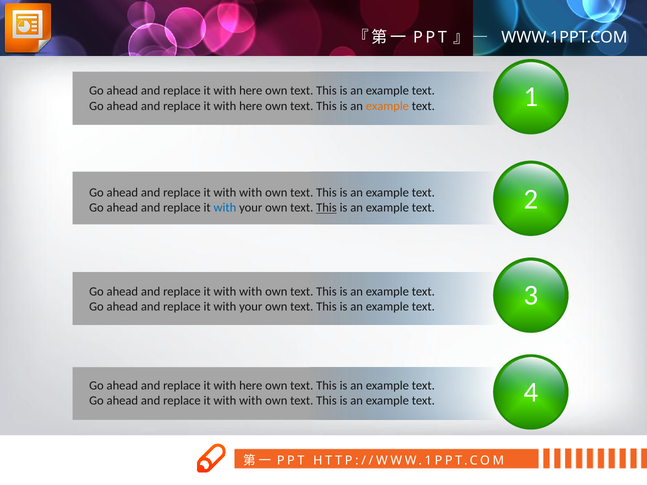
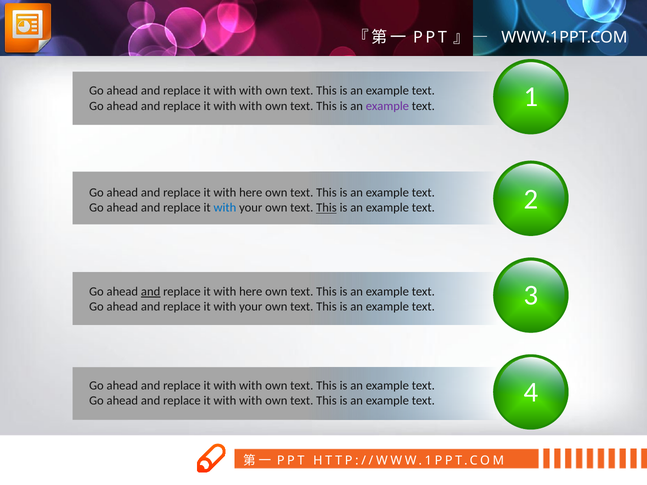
here: here -> with (251, 91)
here: here -> with (251, 106)
example colour: orange -> purple (387, 106)
with: with -> here (251, 193)
and underline: none -> present (151, 292)
with: with -> here (251, 292)
here: here -> with (251, 386)
